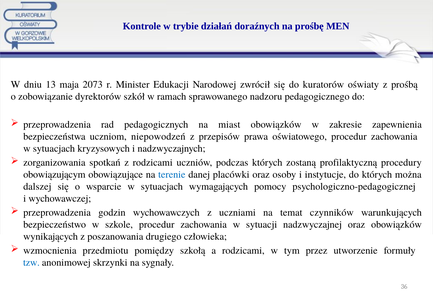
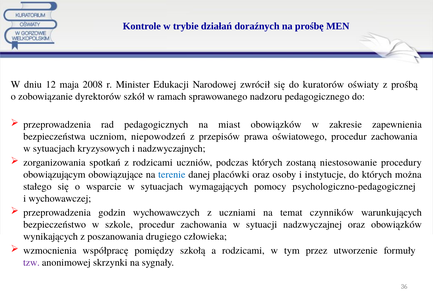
13: 13 -> 12 (51, 84)
2073: 2073 -> 2008 (93, 84)
profilaktyczną: profilaktyczną -> niestosowanie (348, 162)
dalszej: dalszej -> stałego (37, 186)
przedmiotu: przedmiotu -> współpracę (106, 250)
tzw colour: blue -> purple (31, 262)
